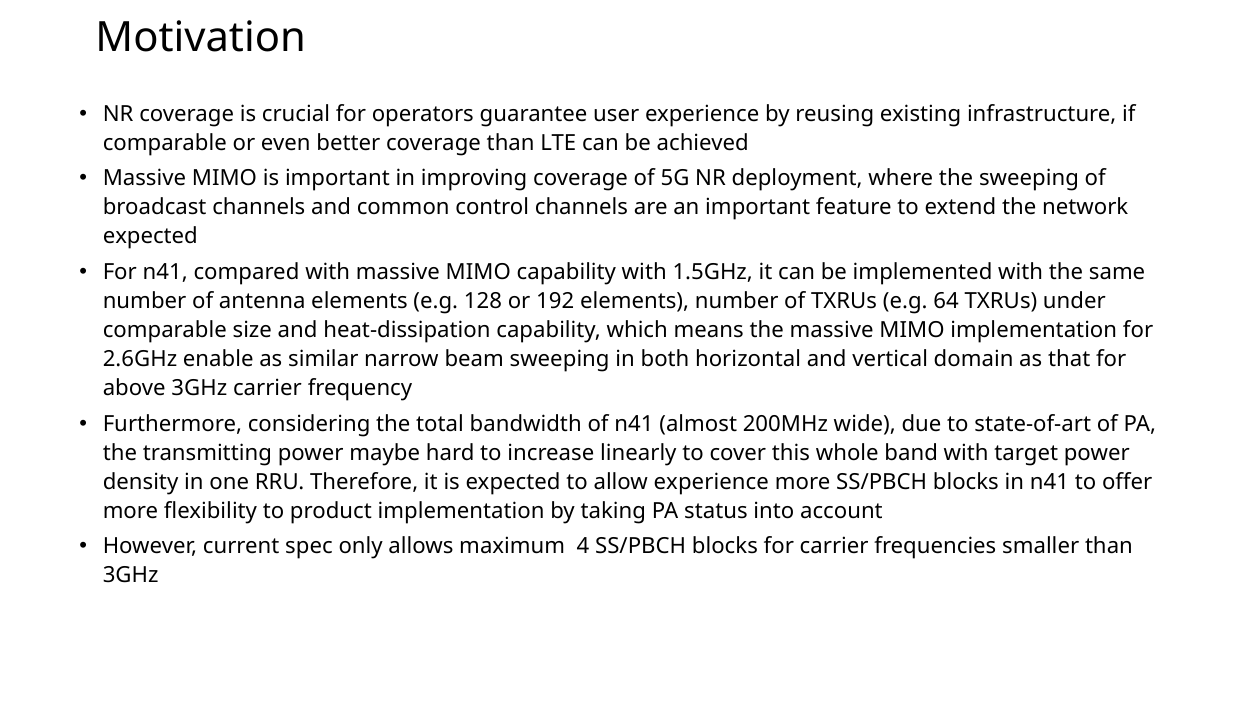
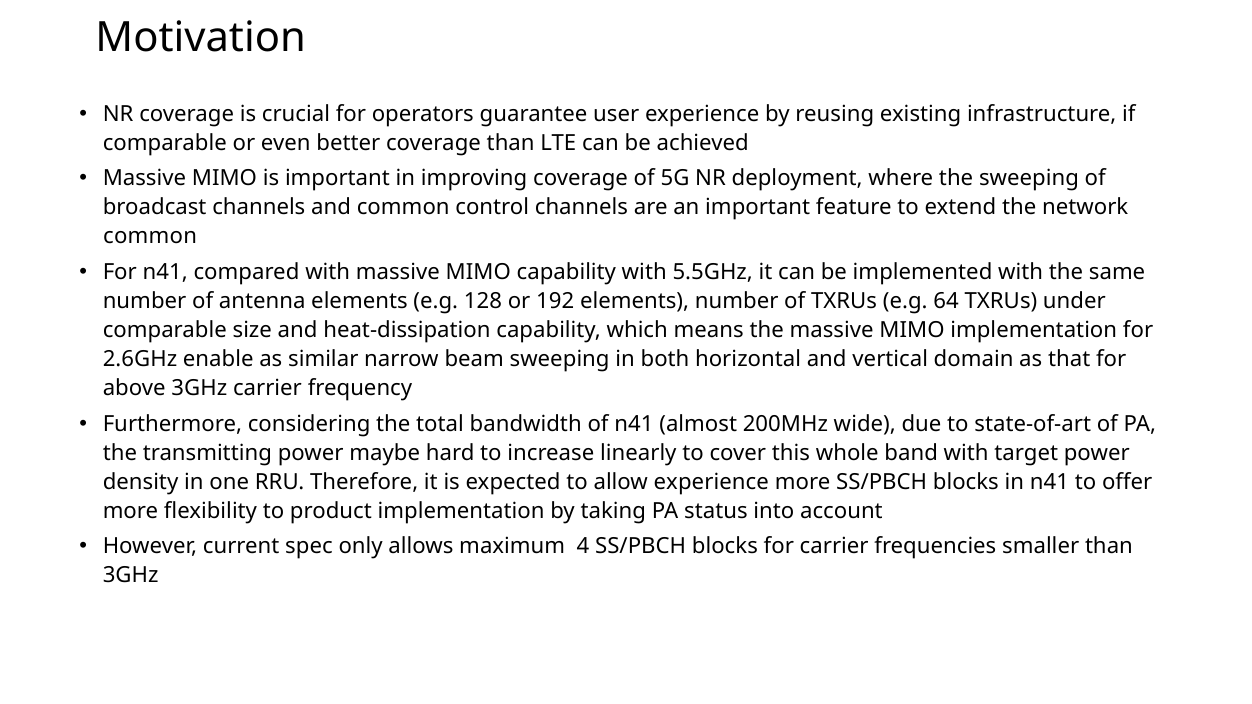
expected: expected -> common (150, 237)
1.5GHz: 1.5GHz -> 5.5GHz (713, 272)
